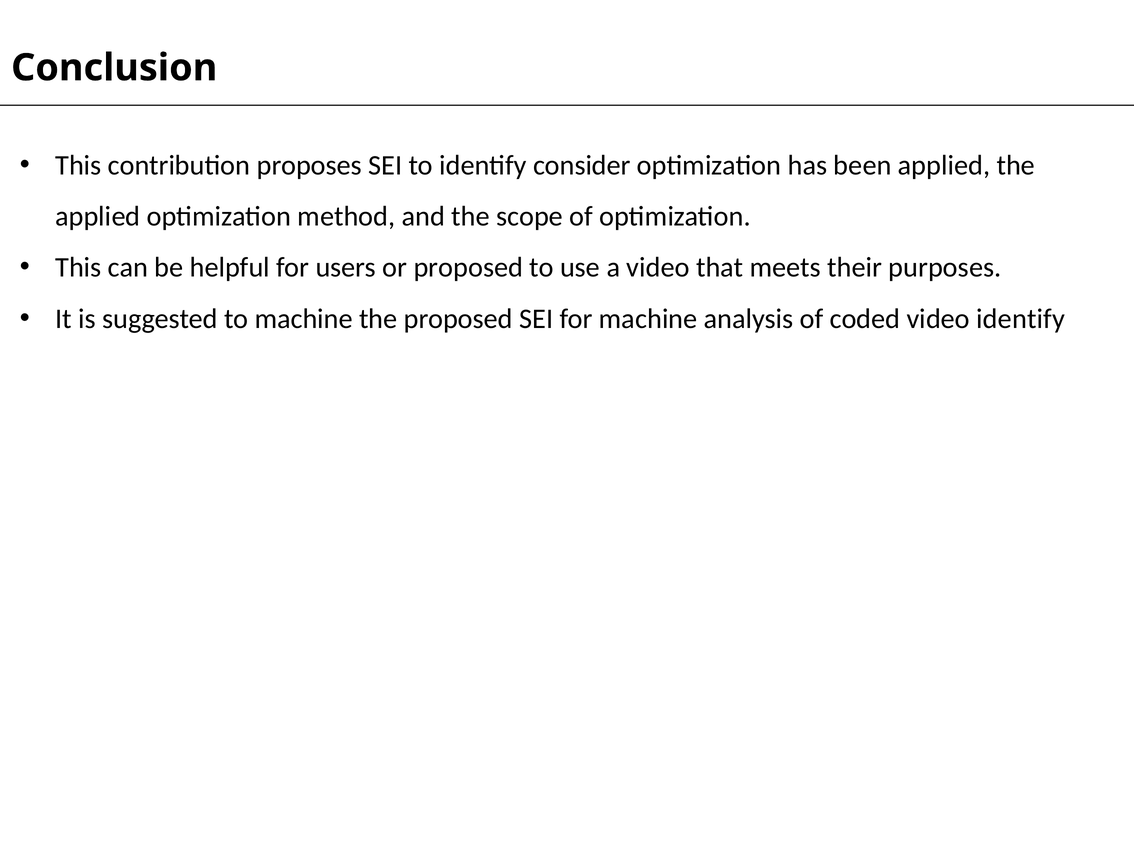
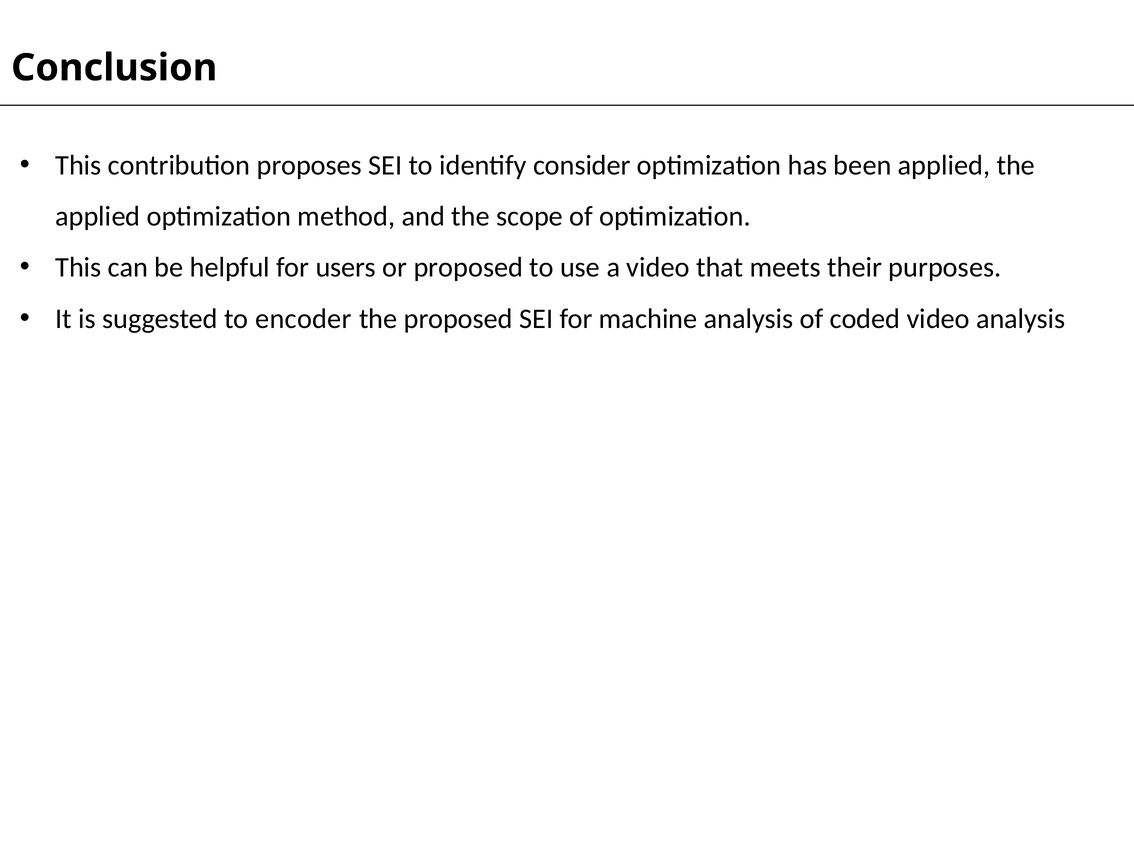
to machine: machine -> encoder (303, 318)
video identify: identify -> analysis (1021, 318)
